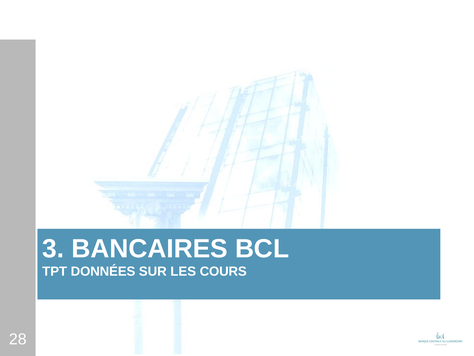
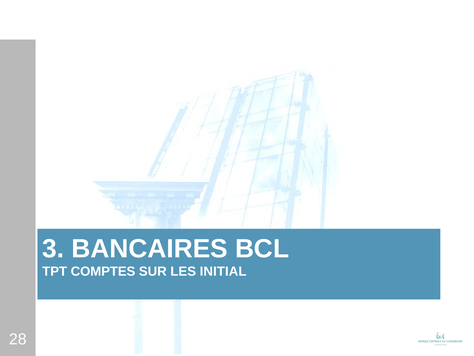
DONNÉES: DONNÉES -> COMPTES (103, 271)
COURS: COURS -> INITIAL (223, 271)
